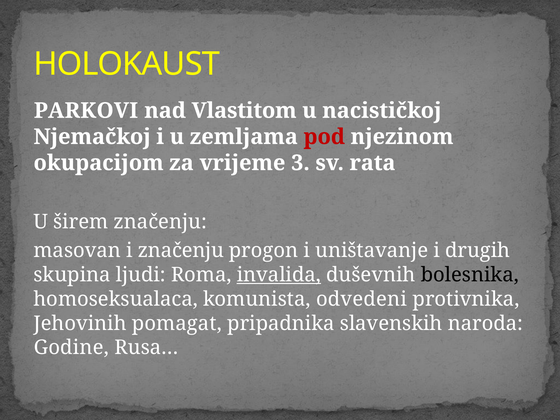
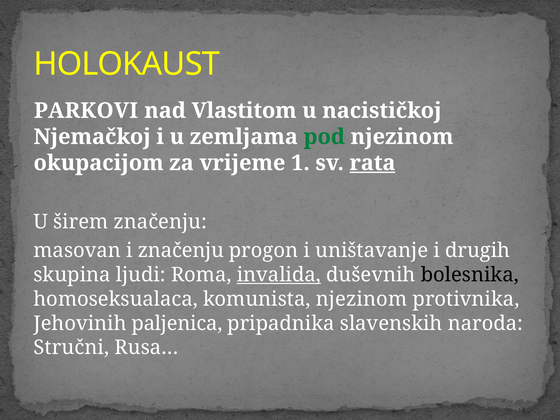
pod colour: red -> green (324, 137)
3: 3 -> 1 (300, 163)
rata underline: none -> present (373, 163)
komunista odvedeni: odvedeni -> njezinom (362, 299)
pomagat: pomagat -> paljenica (177, 323)
Godine: Godine -> Stručni (71, 348)
